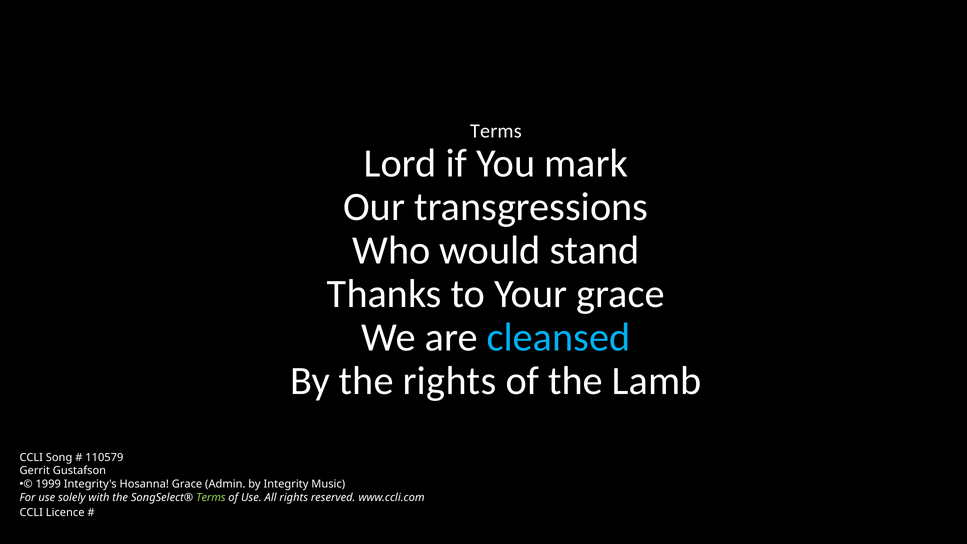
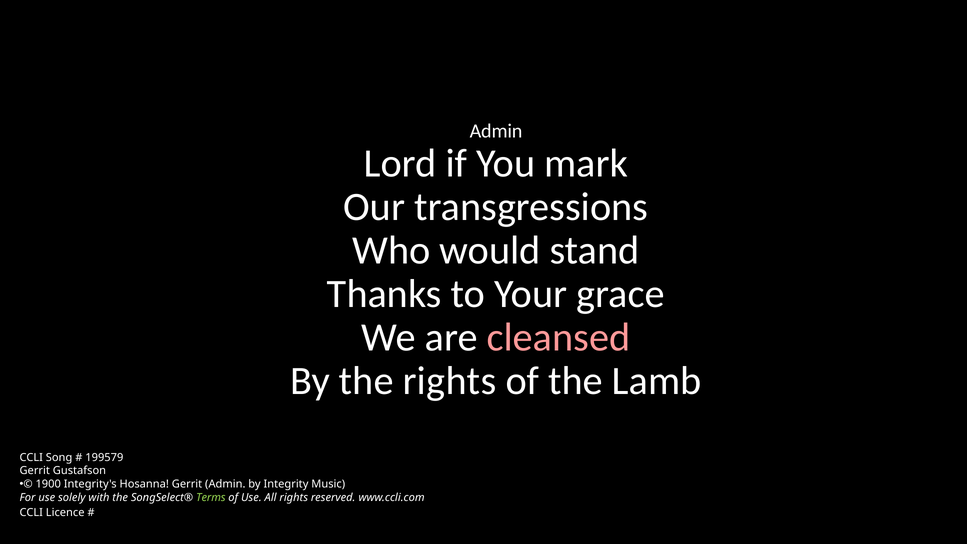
Terms: Terms -> Admin (496, 131)
cleansed colour: light blue -> pink (558, 337)
110579: 110579 -> 199579 (104, 457)
1999: 1999 -> 1900 (48, 484)
Hosanna Grace: Grace -> Gerrit (187, 484)
